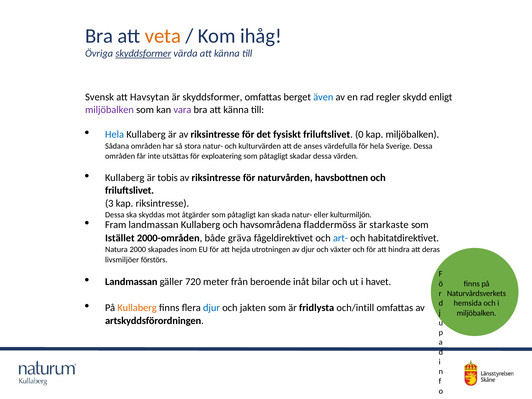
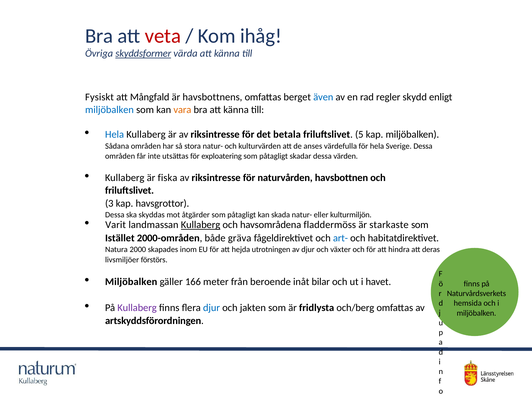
veta colour: orange -> red (163, 36)
Svensk: Svensk -> Fysiskt (99, 97)
Havsytan: Havsytan -> Mångfald (150, 97)
är skyddsformer: skyddsformer -> havsbottnens (212, 97)
miljöbalken colour: purple -> blue (110, 110)
vara colour: purple -> orange (182, 110)
fysiskt: fysiskt -> betala (287, 134)
0: 0 -> 5 (359, 134)
tobis: tobis -> fiska (167, 178)
kap riksintresse: riksintresse -> havsgrottor (162, 203)
Fram: Fram -> Varit (116, 225)
Kullaberg underline: none -> present (201, 225)
Landmassan: Landmassan -> Miljöbalken (131, 282)
720: 720 -> 166 (193, 282)
Kullaberg colour: orange -> purple (137, 308)
och/intill: och/intill -> och/berg (355, 308)
